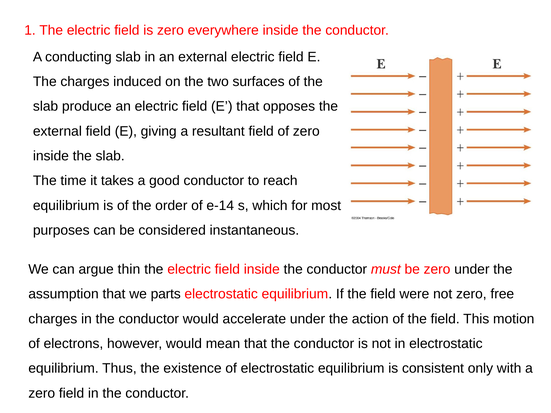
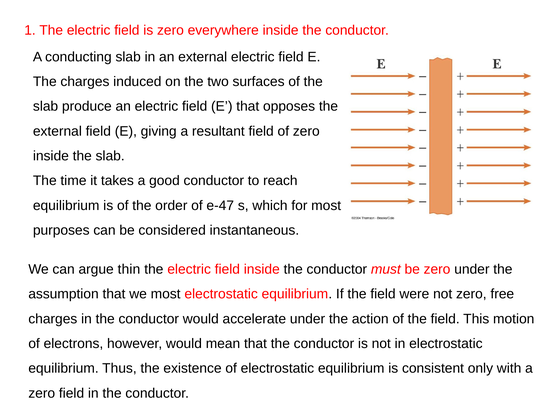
e-14: e-14 -> e-47 (220, 206)
we parts: parts -> most (166, 294)
